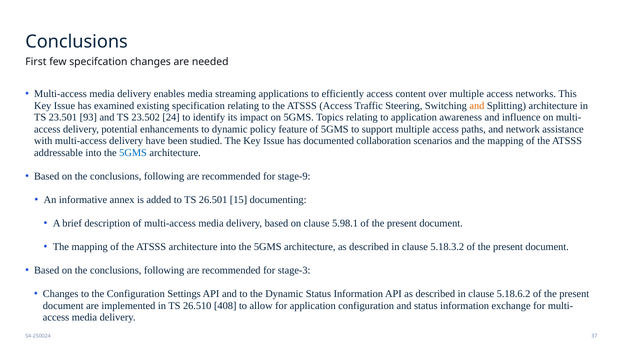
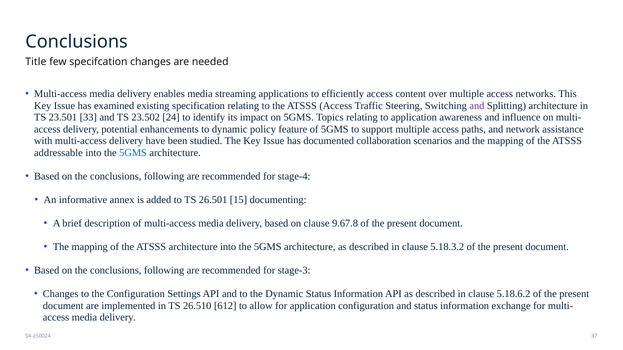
First: First -> Title (36, 62)
and colour: orange -> purple (477, 106)
93: 93 -> 33 (88, 118)
stage-9: stage-9 -> stage-4 (294, 177)
5.98.1: 5.98.1 -> 9.67.8 (345, 224)
408: 408 -> 612 (225, 306)
